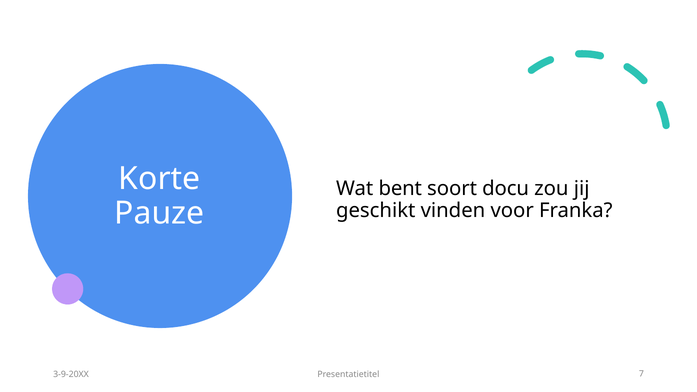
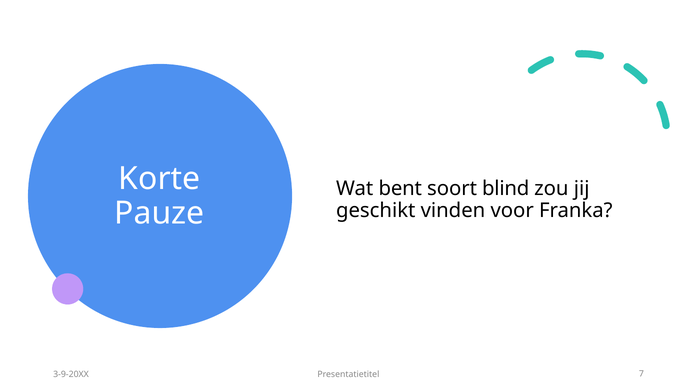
docu: docu -> blind (506, 189)
